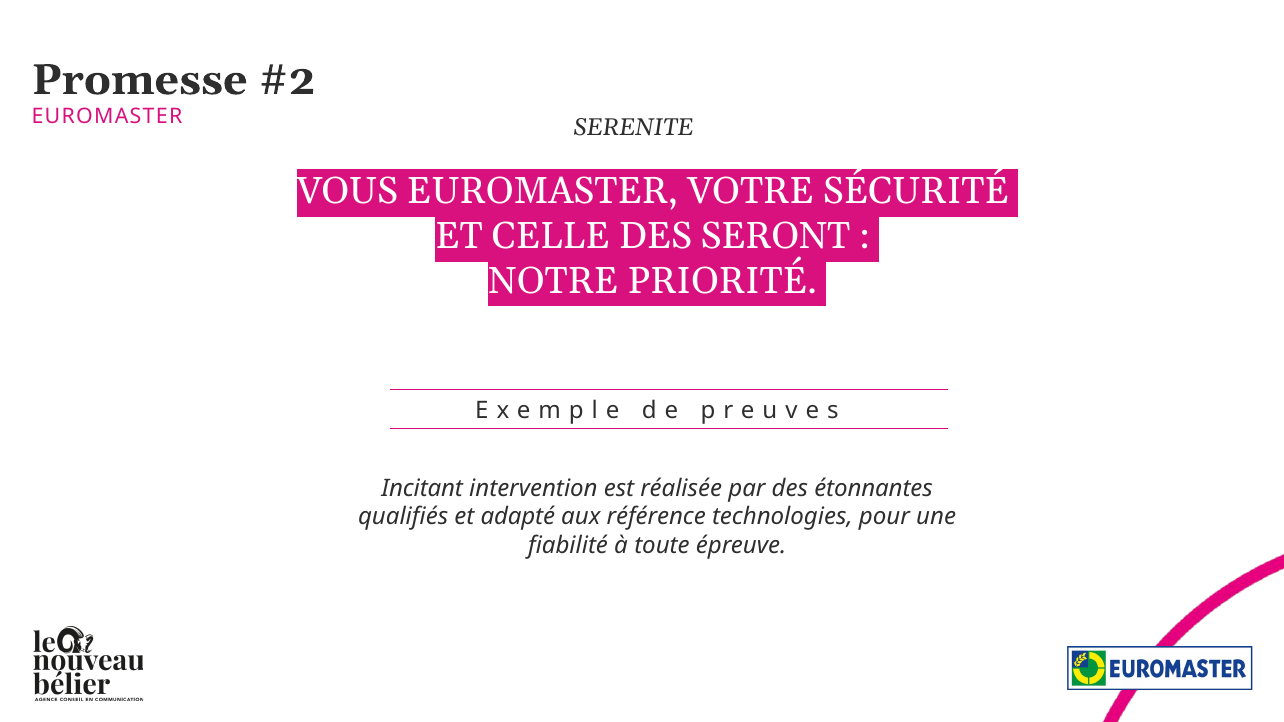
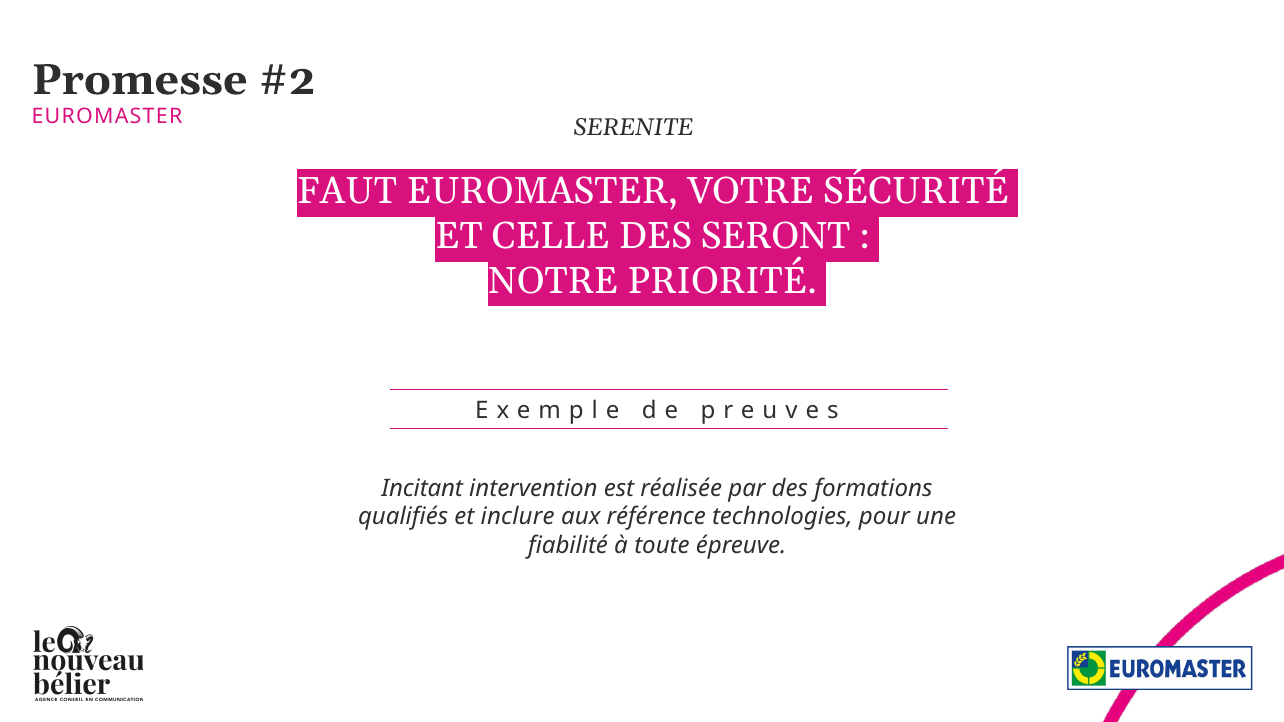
VOUS: VOUS -> FAUT (347, 191)
étonnantes: étonnantes -> formations (873, 488)
adapté: adapté -> inclure (518, 517)
